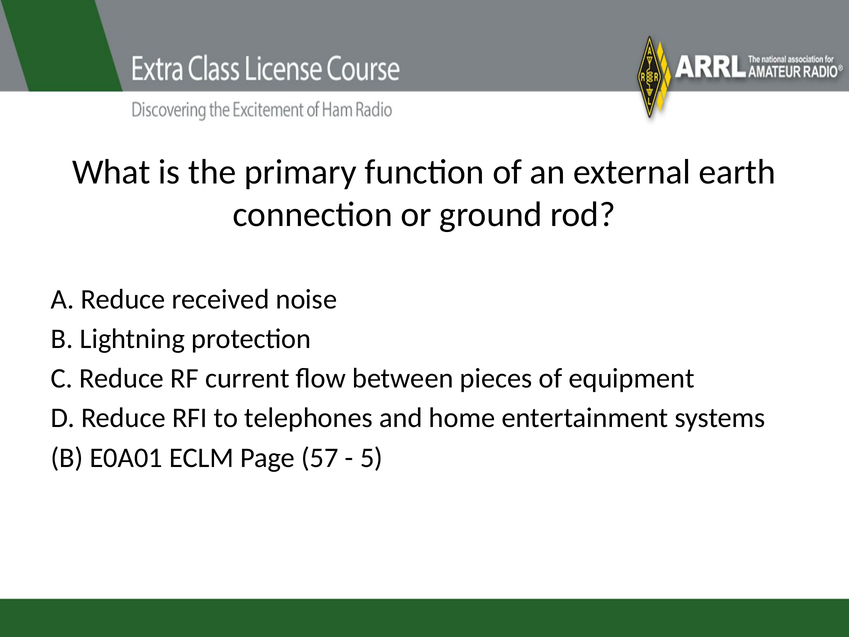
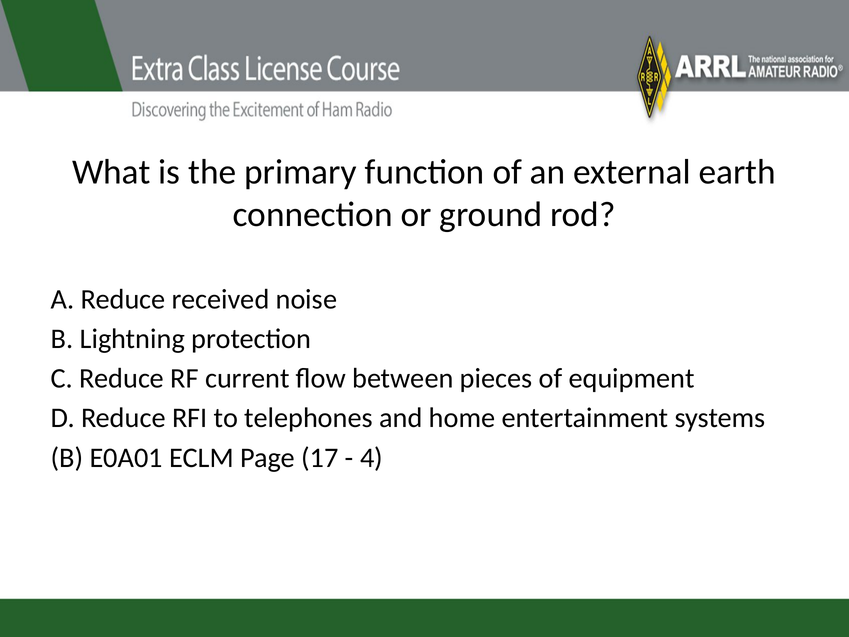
57: 57 -> 17 (320, 458)
5: 5 -> 4 (372, 458)
